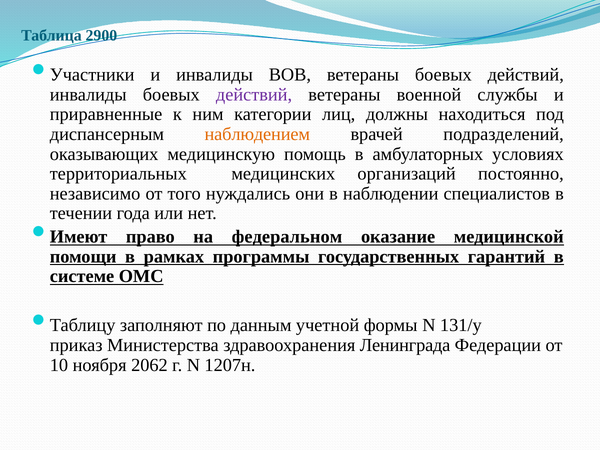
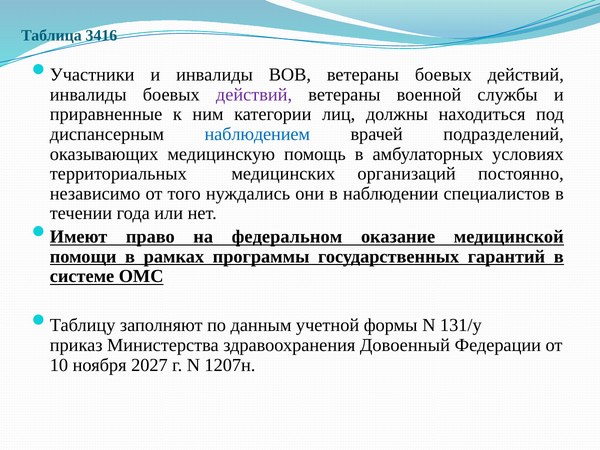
2900: 2900 -> 3416 (101, 35)
наблюдением colour: orange -> blue (257, 134)
Ленинграда: Ленинграда -> Довоенный (405, 345)
2062: 2062 -> 2027 (149, 365)
